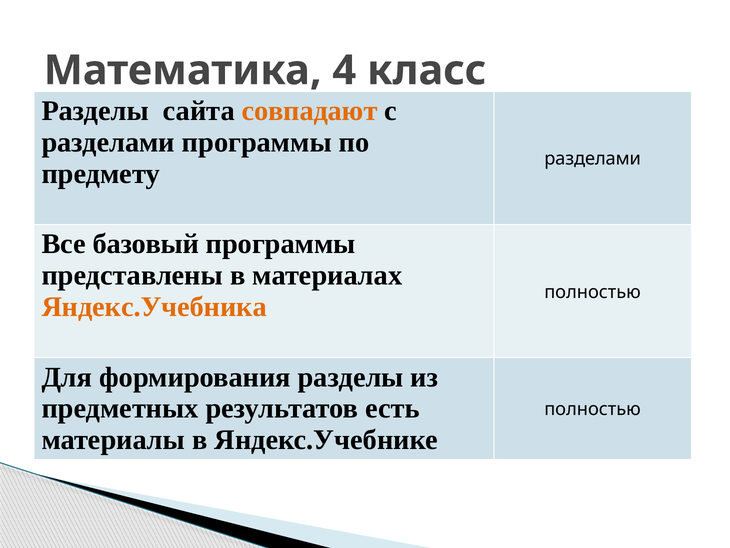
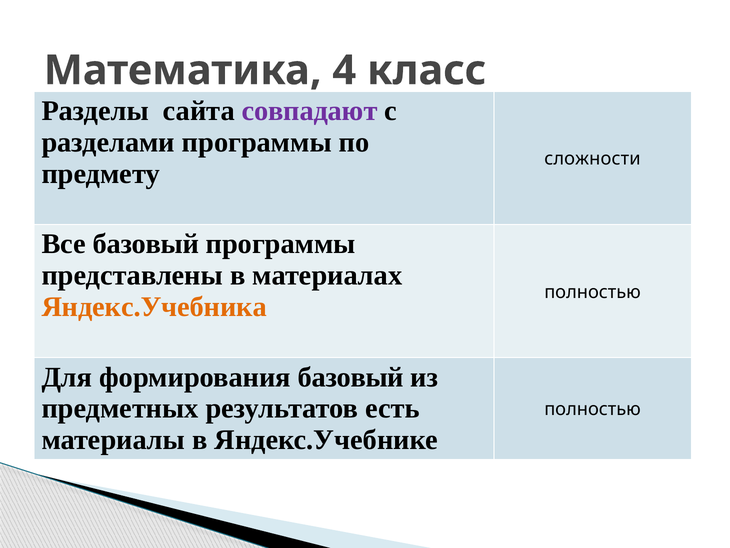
совпадают colour: orange -> purple (310, 111)
предмету разделами: разделами -> сложности (592, 159)
формирования разделы: разделы -> базовый (351, 377)
